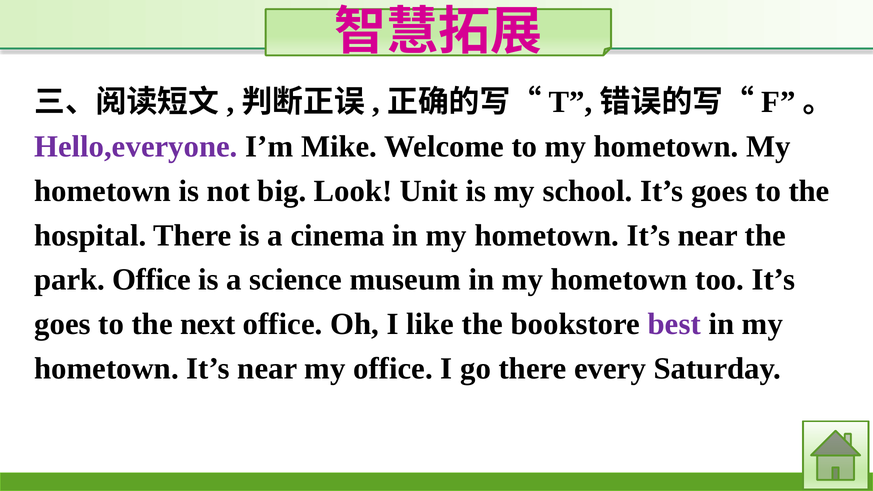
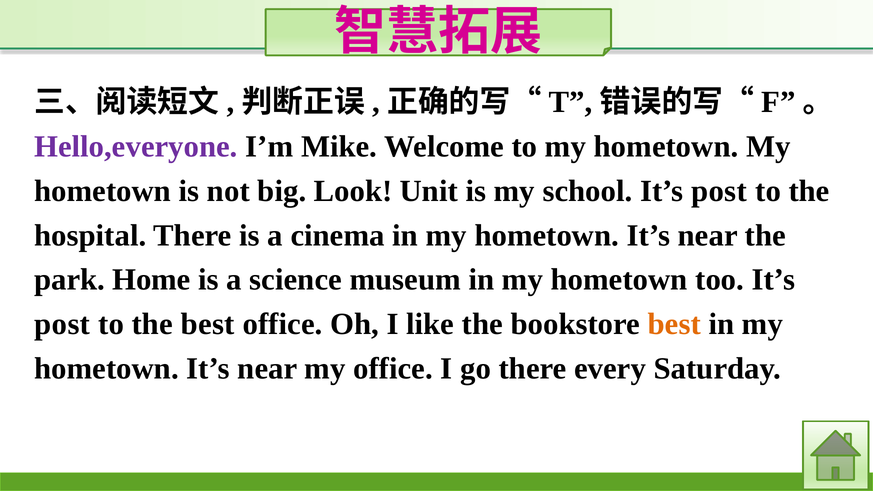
school It’s goes: goes -> post (719, 191)
park Office: Office -> Home (151, 280)
goes: goes -> post (62, 324)
the next: next -> best (208, 324)
best colour: purple -> orange (674, 324)
